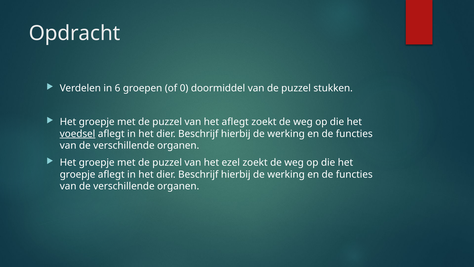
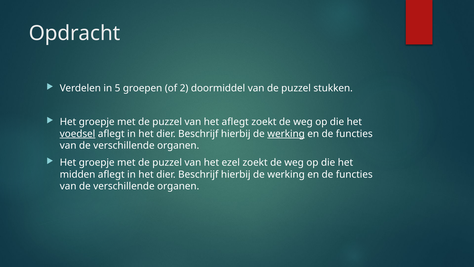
6: 6 -> 5 (118, 88)
0: 0 -> 2 (184, 88)
werking underline: none -> present (286, 134)
groepje: groepje -> midden (78, 174)
